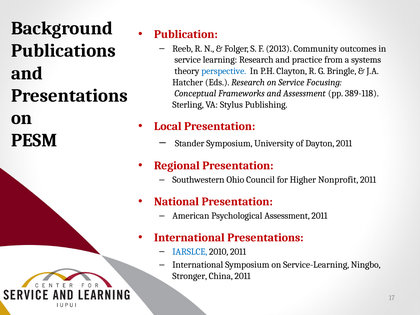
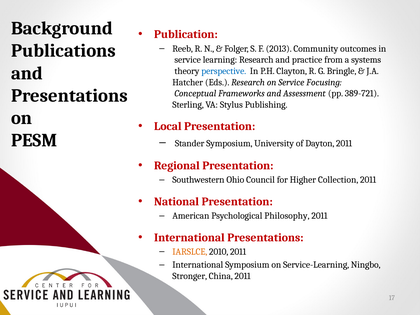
389-118: 389-118 -> 389-721 (362, 93)
Nonprofit: Nonprofit -> Collection (338, 180)
Psychological Assessment: Assessment -> Philosophy (287, 216)
IARSLCE colour: blue -> orange (190, 252)
